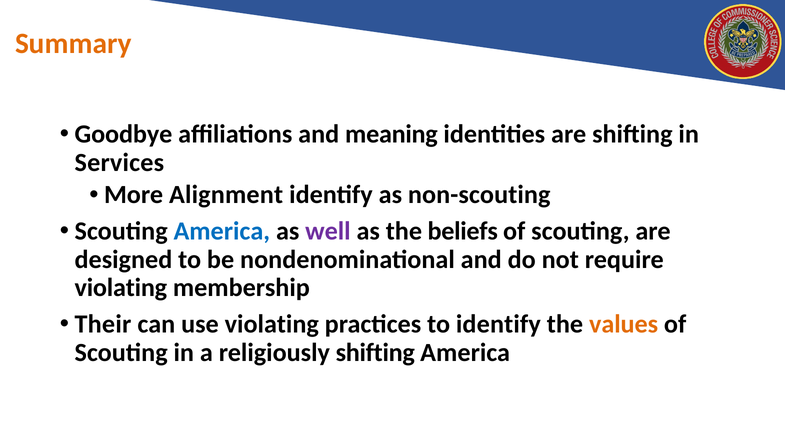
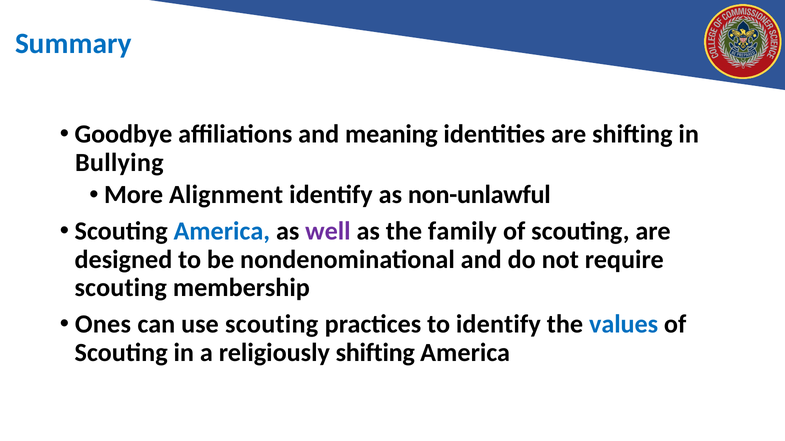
Summary colour: orange -> blue (73, 44)
Services: Services -> Bullying (119, 163)
non-scouting: non-scouting -> non-unlawful (479, 195)
beliefs: beliefs -> family (462, 232)
violating: violating -> scouting (121, 288)
Their: Their -> Ones (103, 325)
use violating: violating -> scouting (272, 325)
values colour: orange -> blue (624, 325)
